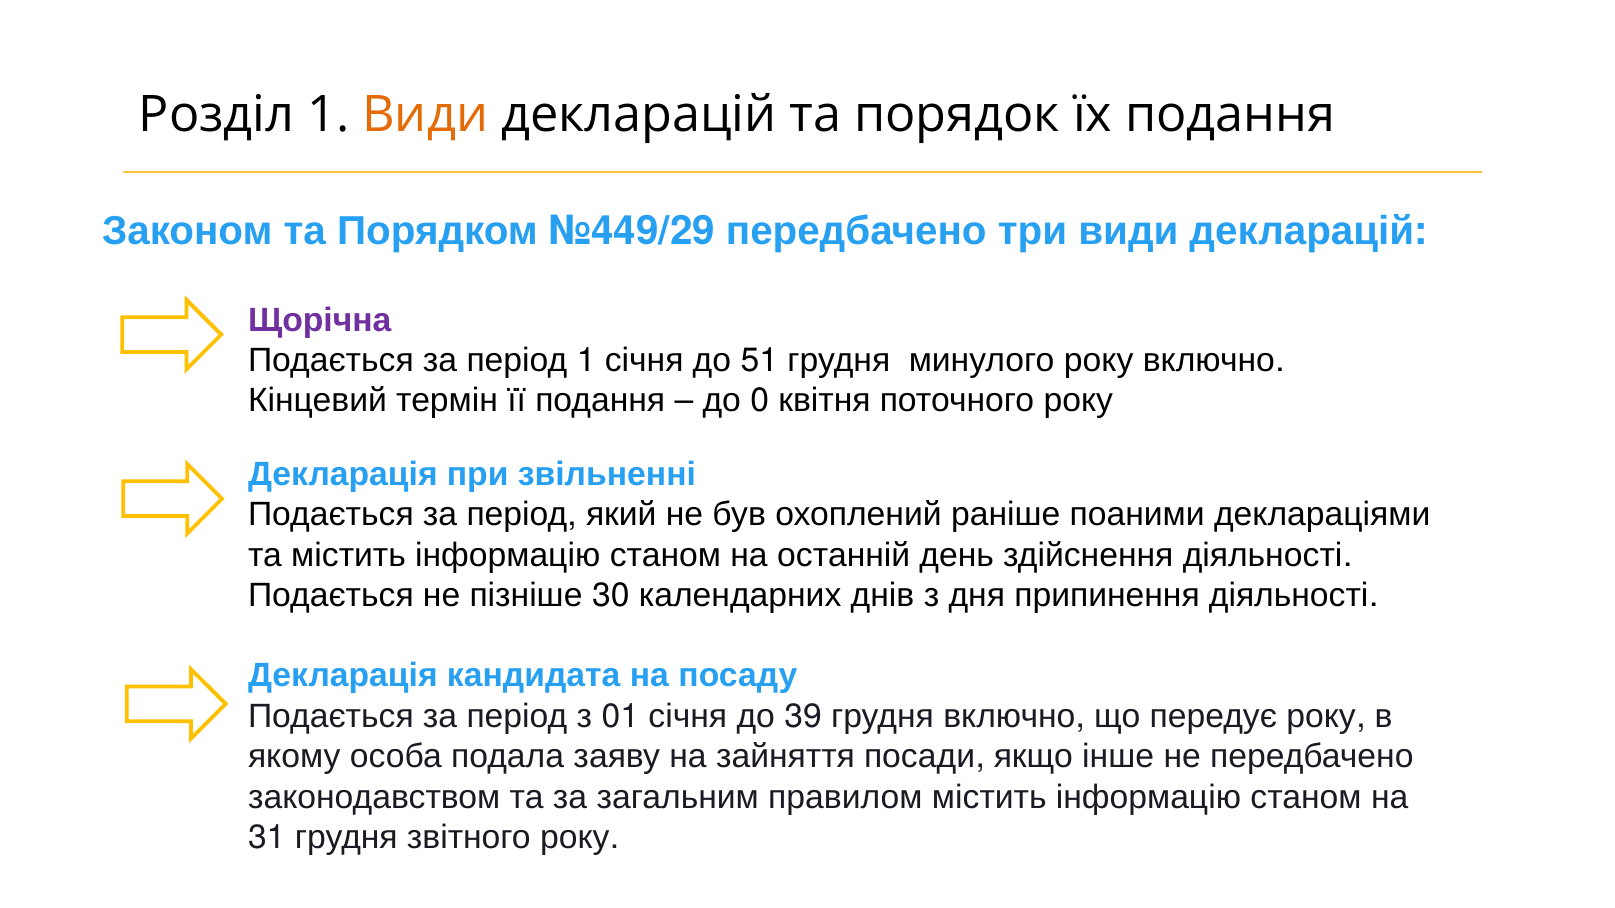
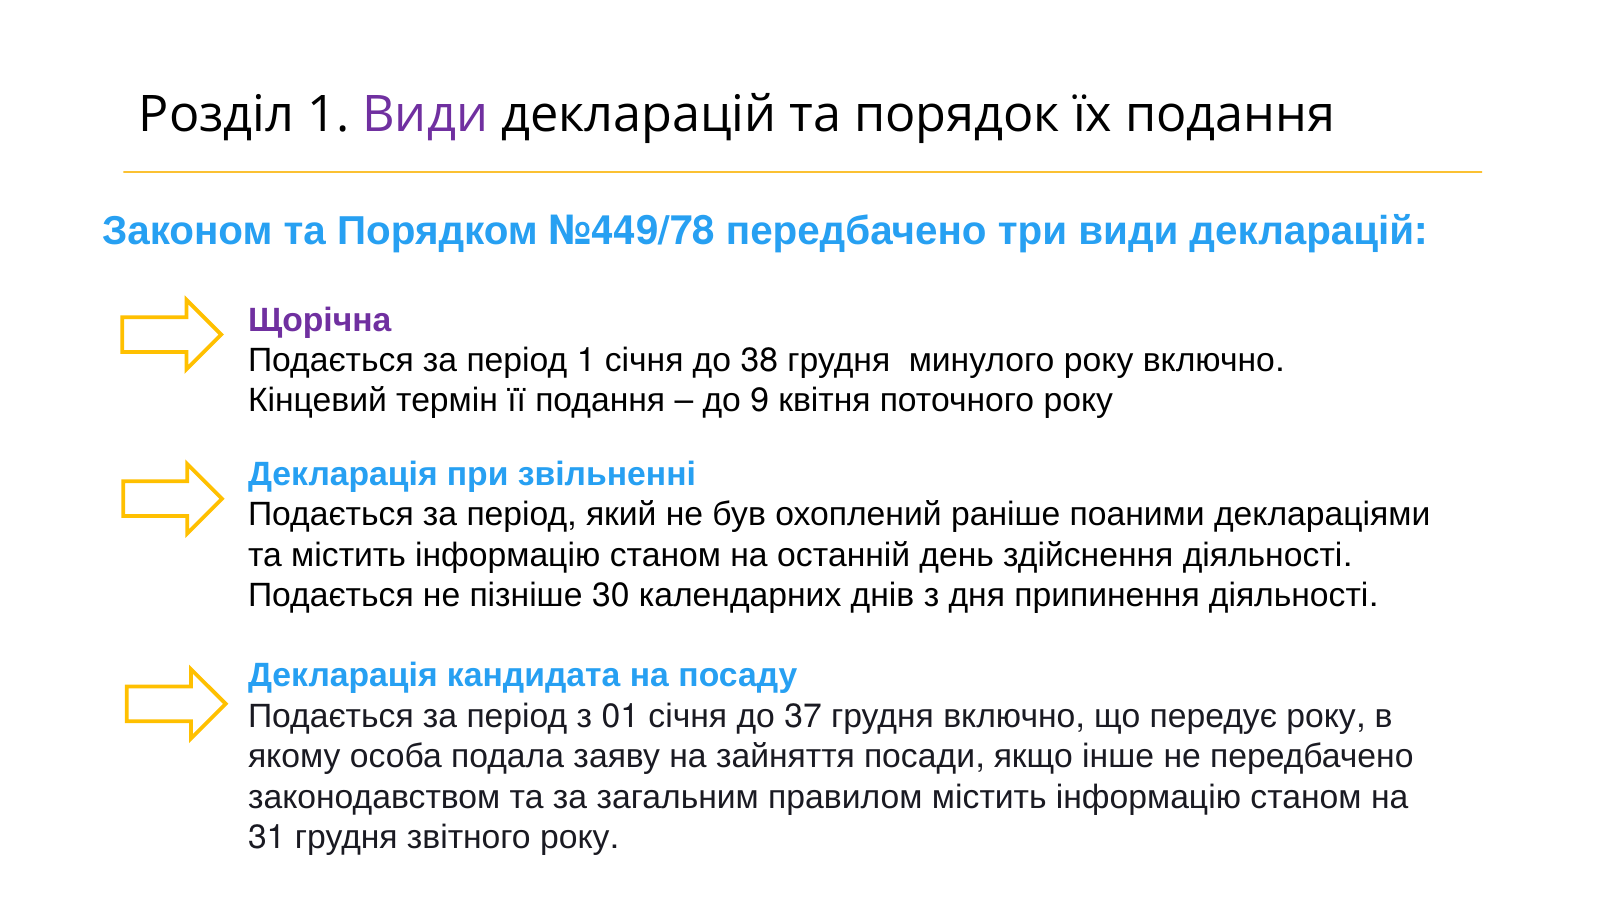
Види colour: orange -> purple (425, 115)
№449/29: №449/29 -> №449/78 (632, 231)
51: 51 -> 38 (759, 361)
0: 0 -> 9 (760, 401)
39: 39 -> 37 (803, 717)
